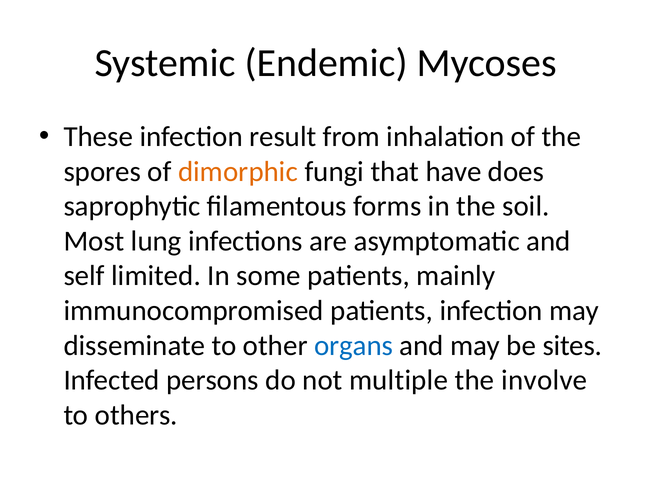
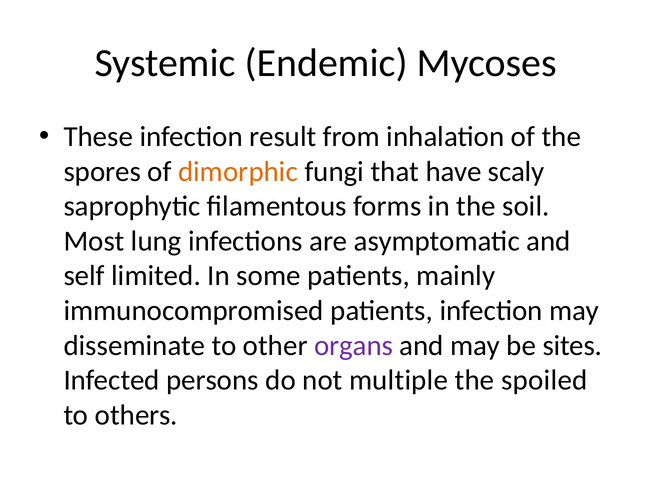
does: does -> scaly (516, 172)
organs colour: blue -> purple (354, 345)
involve: involve -> spoiled (544, 380)
